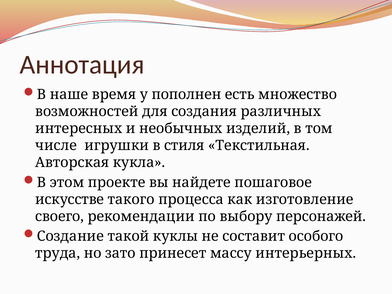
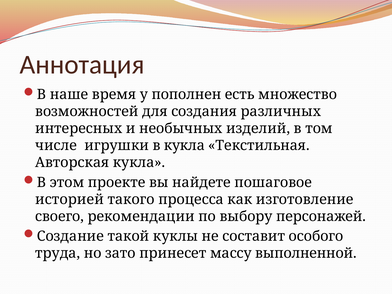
в стиля: стиля -> кукла (184, 145)
искусстве: искусстве -> историей (70, 199)
интерьерных: интерьерных -> выполненной (306, 253)
